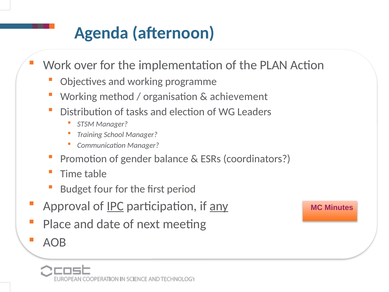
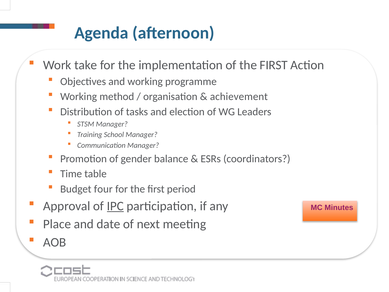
over: over -> take (86, 65)
of the PLAN: PLAN -> FIRST (274, 65)
any underline: present -> none (219, 206)
